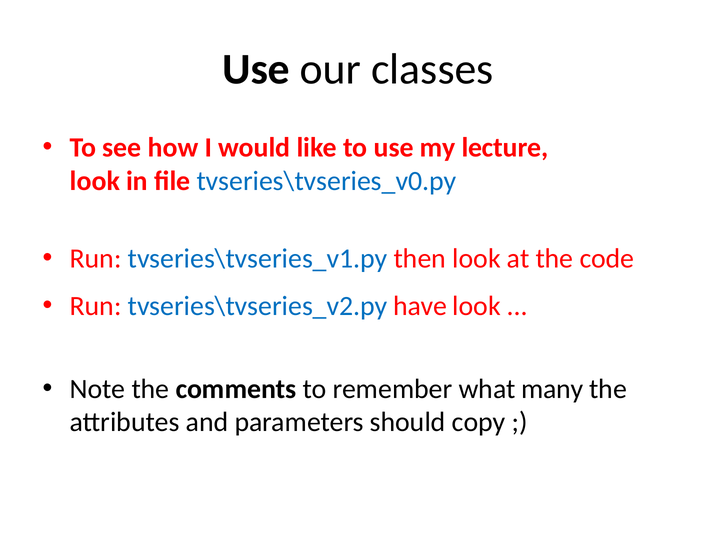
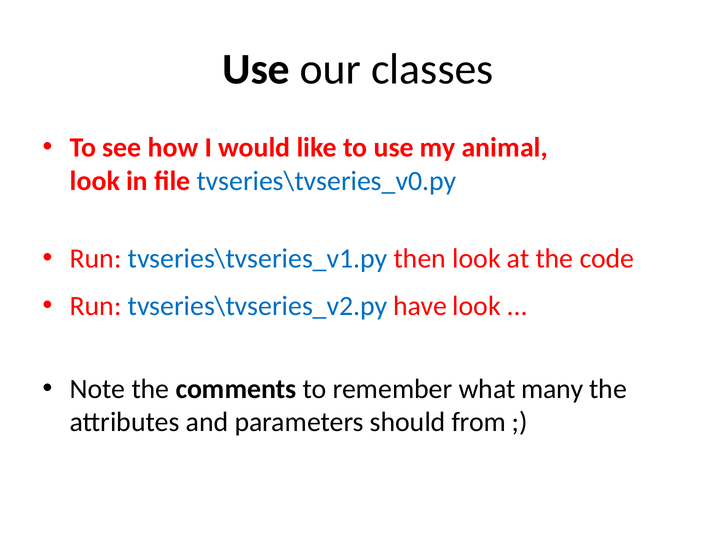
lecture: lecture -> animal (505, 147)
copy: copy -> from (479, 422)
